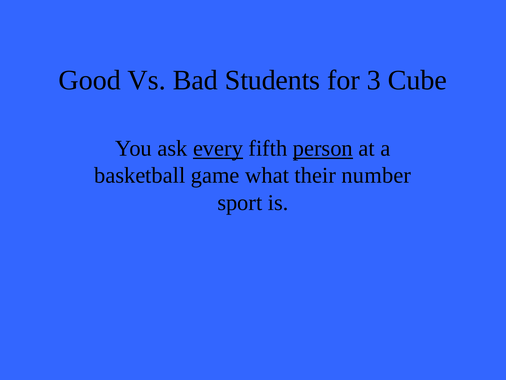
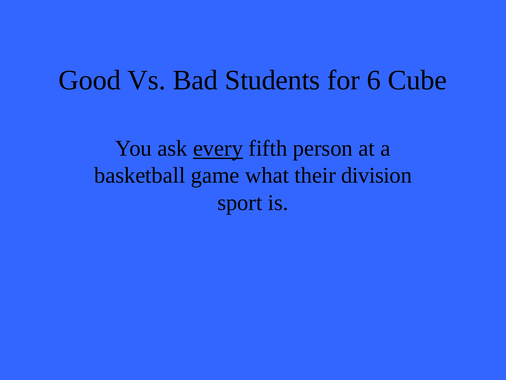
3: 3 -> 6 (374, 80)
person underline: present -> none (323, 148)
number: number -> division (377, 175)
